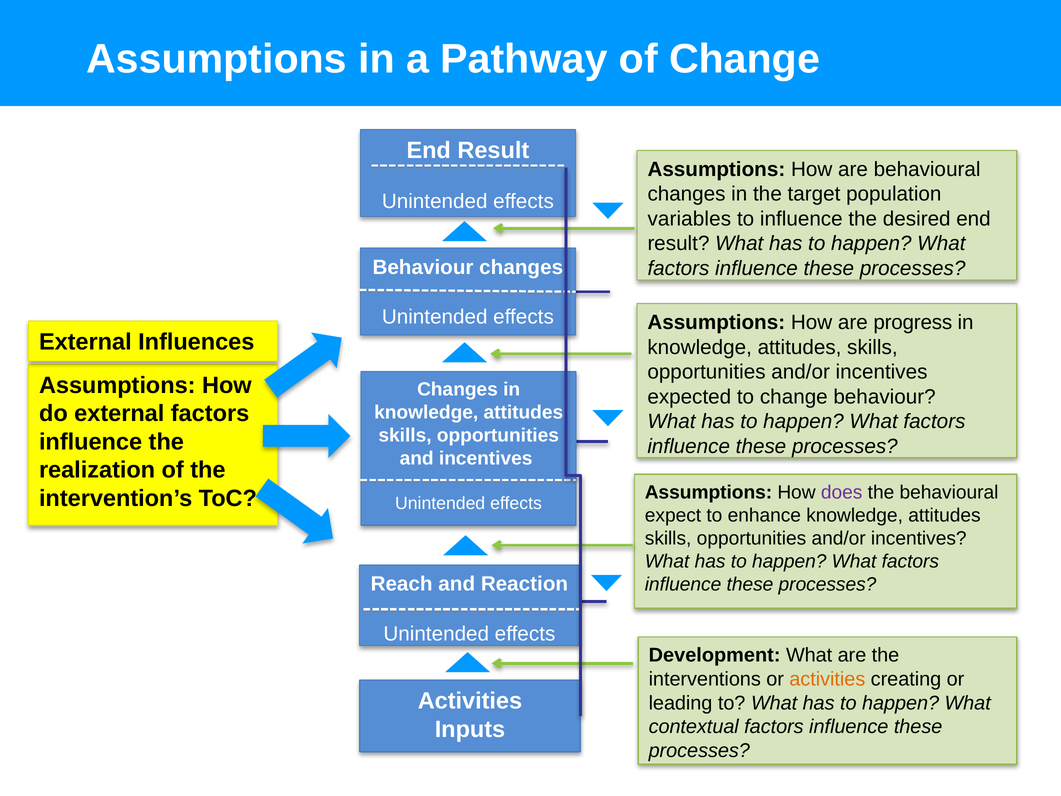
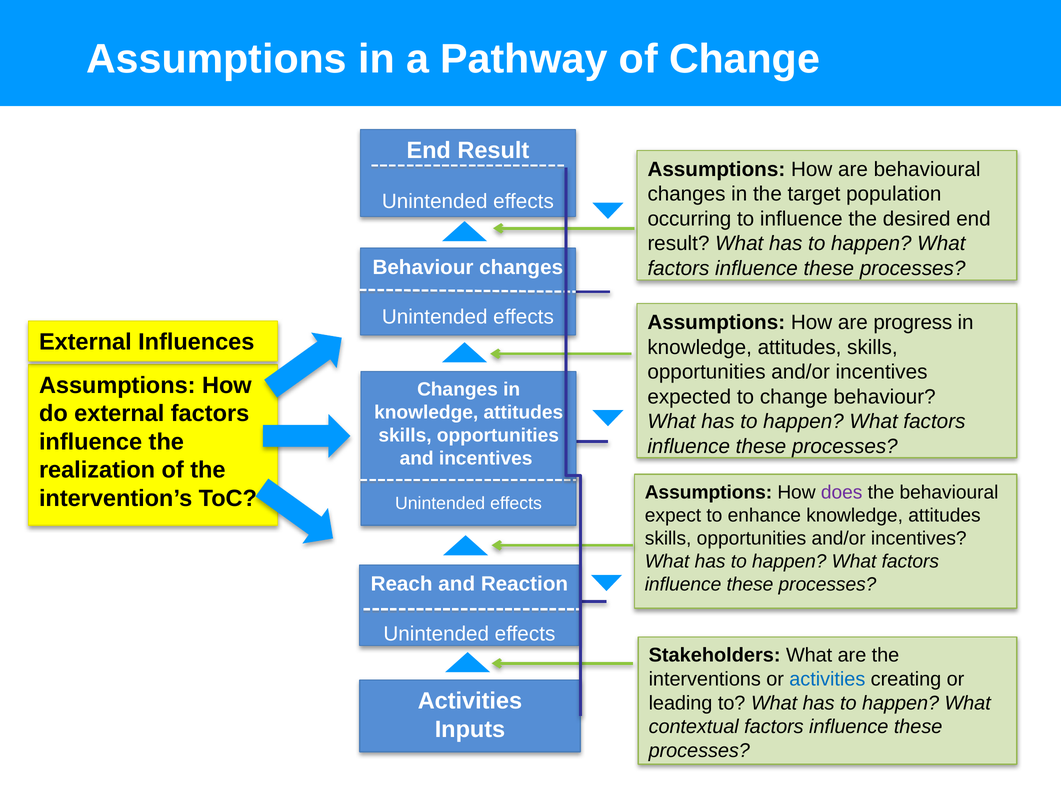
variables: variables -> occurring (689, 219)
Development: Development -> Stakeholders (715, 655)
activities colour: orange -> blue (827, 679)
